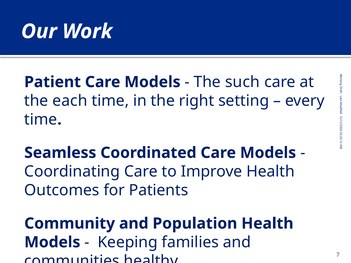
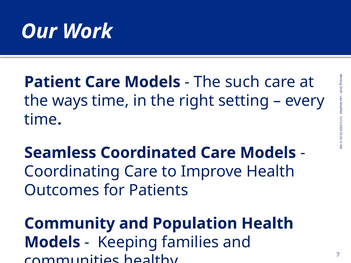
each: each -> ways (70, 101)
